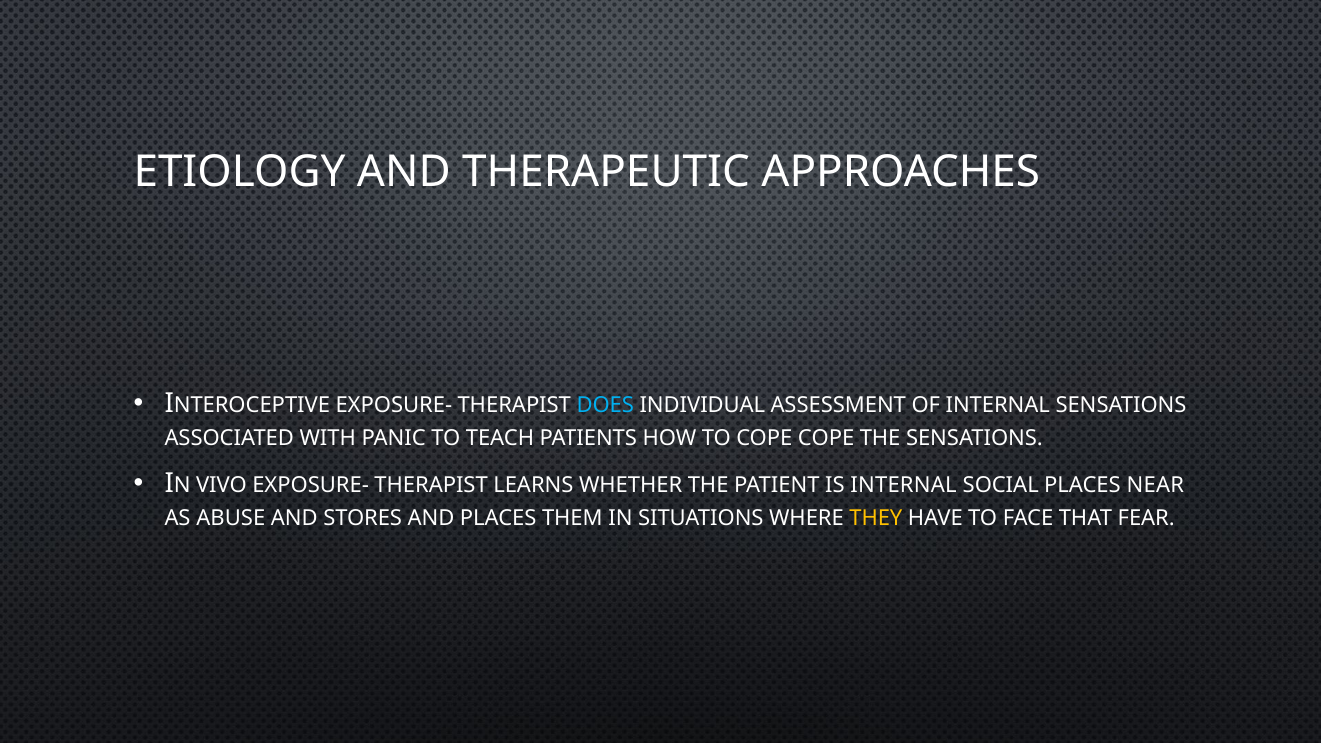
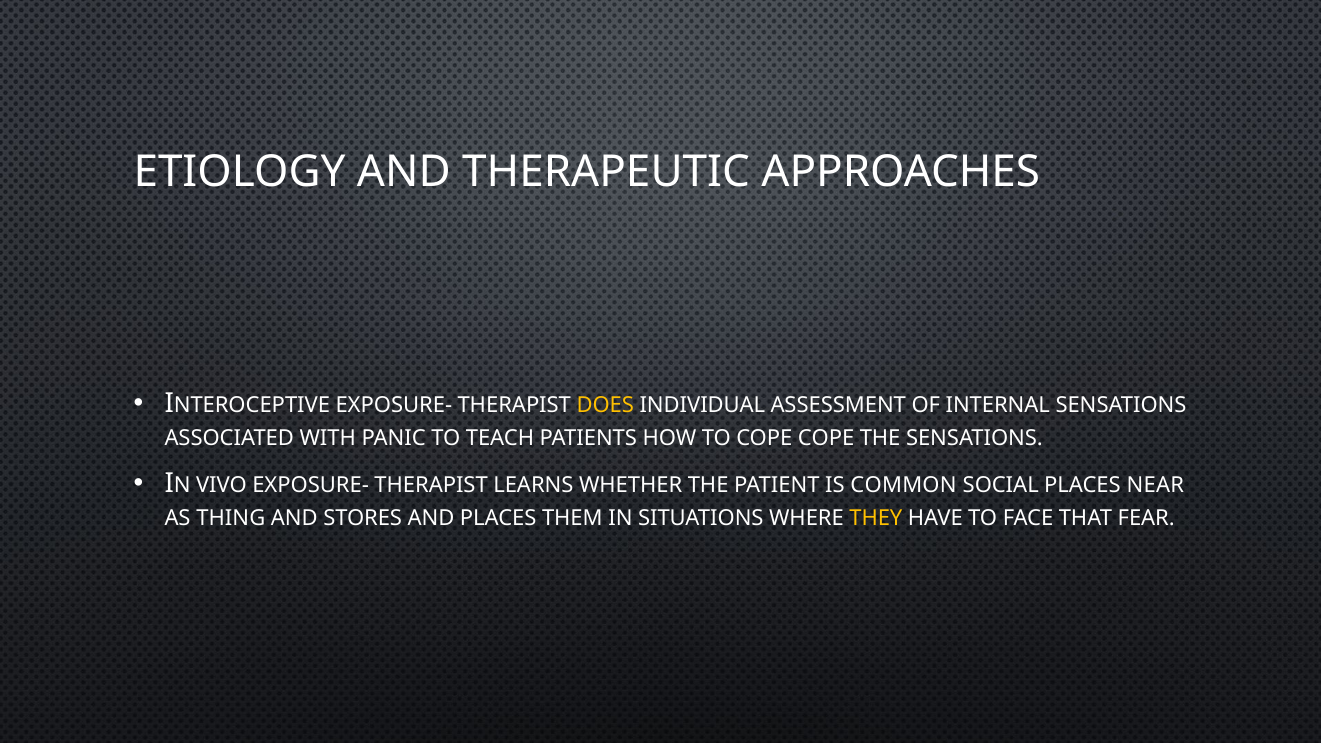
DOES colour: light blue -> yellow (605, 405)
IS INTERNAL: INTERNAL -> COMMON (904, 485)
ABUSE: ABUSE -> THING (231, 518)
